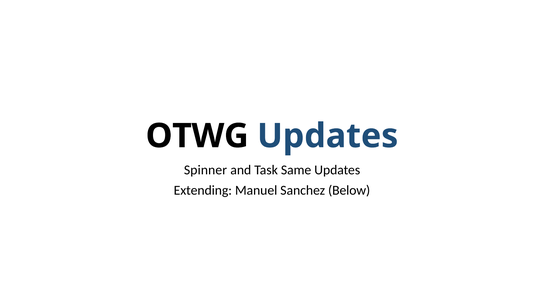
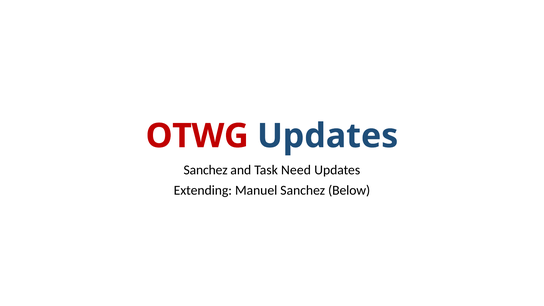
OTWG colour: black -> red (197, 136)
Spinner: Spinner -> Sanchez (206, 170)
Same: Same -> Need (296, 170)
